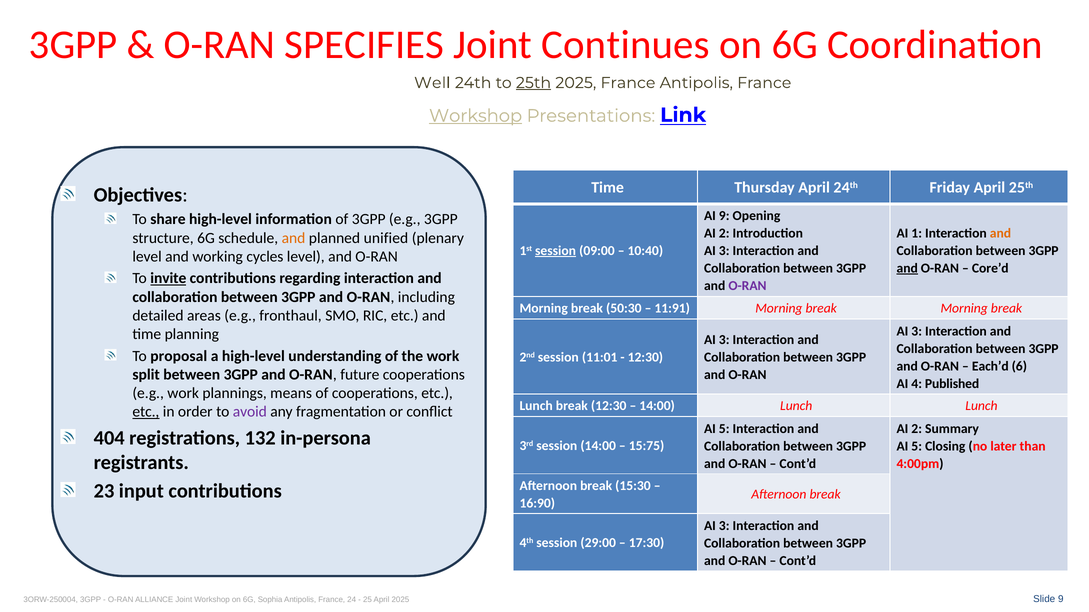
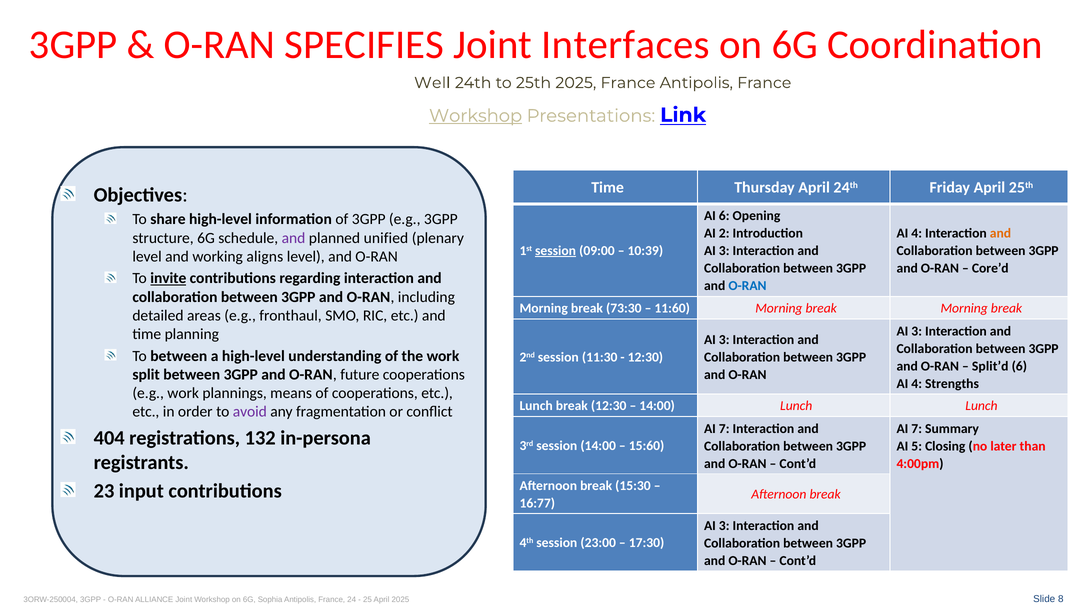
Continues: Continues -> Interfaces (626, 45)
25th underline: present -> none (534, 83)
AI 9: 9 -> 6 (724, 216)
1: 1 -> 4 (917, 233)
and colour: orange -> purple (294, 238)
10:40: 10:40 -> 10:39 (645, 251)
cycles: cycles -> aligns (265, 257)
and underline: present -> none (907, 269)
O-RAN colour: purple -> blue (747, 286)
50:30: 50:30 -> 73:30 (624, 309)
11:91: 11:91 -> 11:60 (672, 309)
To proposal: proposal -> between (179, 356)
11:01: 11:01 -> 11:30 (600, 357)
Each’d: Each’d -> Split’d (990, 366)
Published: Published -> Strengths (952, 384)
etc underline: present -> none (146, 412)
5: 5 -> 7 (724, 429)
2: 2 -> 7 (917, 429)
15:75: 15:75 -> 15:60 (647, 446)
16:90: 16:90 -> 16:77 (537, 504)
29:00: 29:00 -> 23:00 (598, 543)
9: 9 -> 8 (1061, 600)
